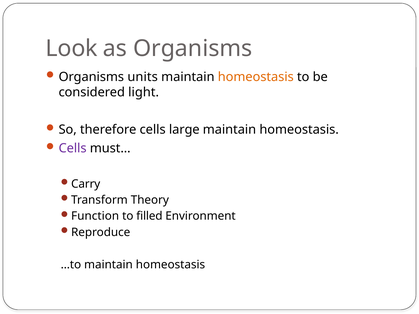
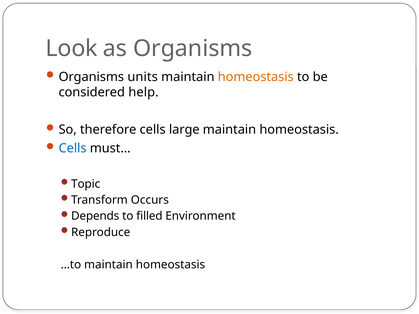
light: light -> help (144, 92)
Cells colour: purple -> blue (73, 149)
Carry: Carry -> Topic (86, 184)
Theory: Theory -> Occurs (150, 200)
Function: Function -> Depends (95, 216)
